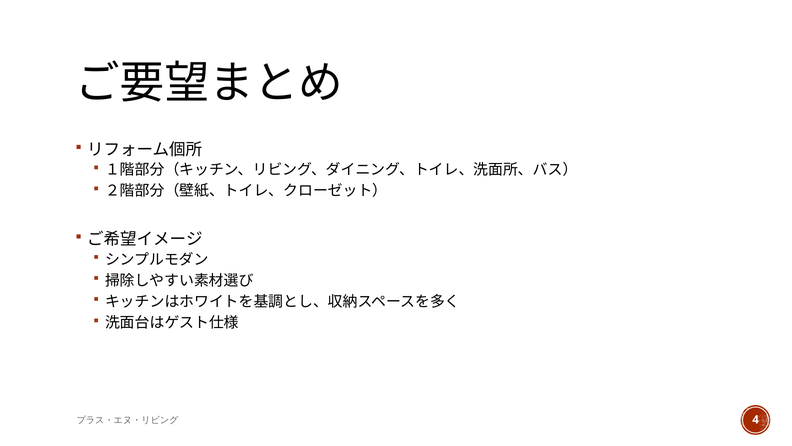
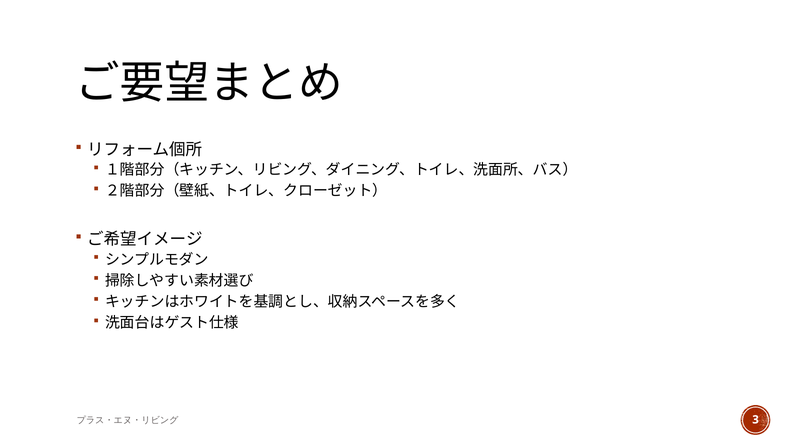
4: 4 -> 3 (756, 419)
